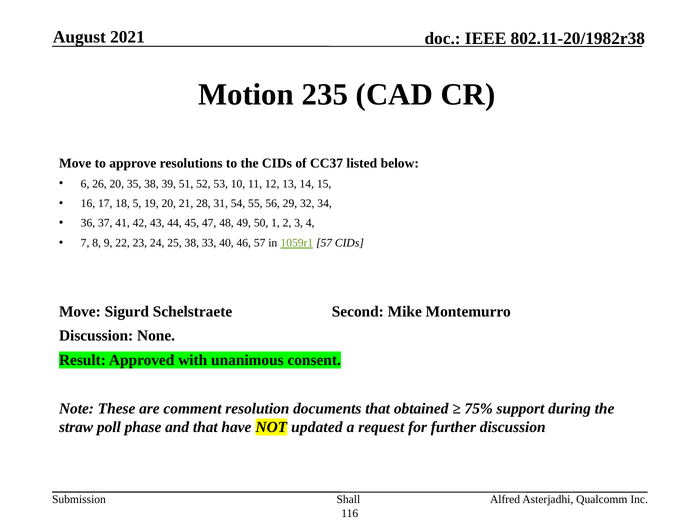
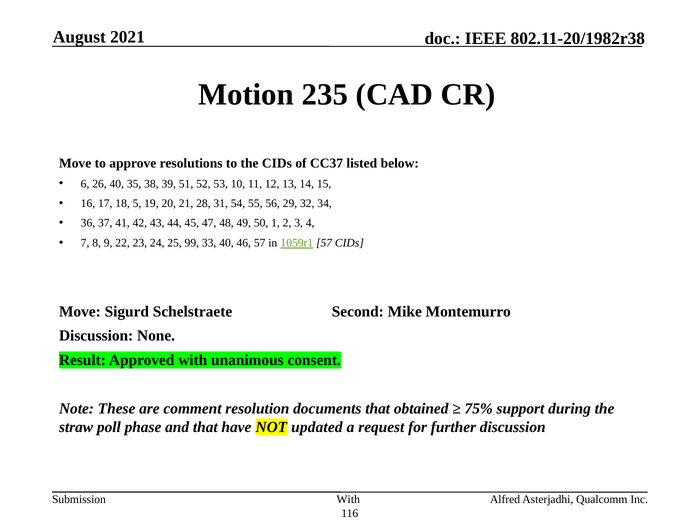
26 20: 20 -> 40 (117, 184)
25 38: 38 -> 99 (192, 243)
Shall: Shall -> With (348, 499)
